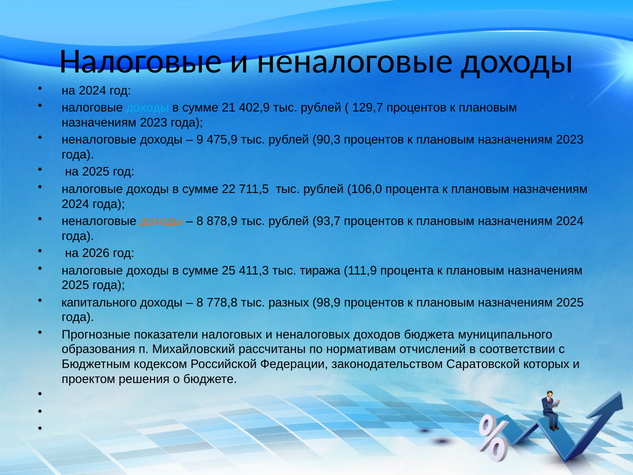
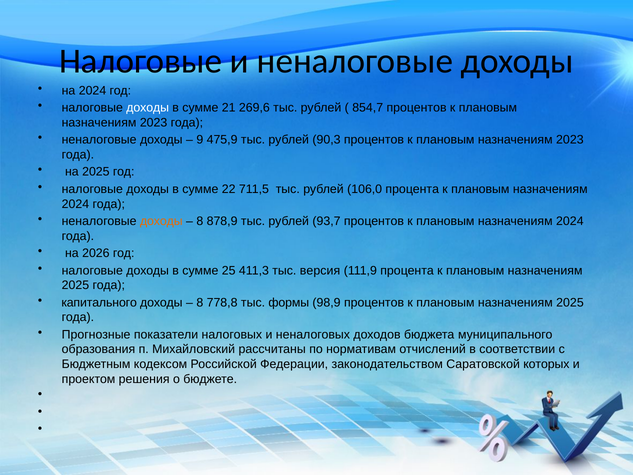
доходы colour: light blue -> white (148, 108)
402,9: 402,9 -> 269,6 (254, 108)
129,7: 129,7 -> 854,7 (368, 108)
тиража: тиража -> версия (320, 270)
разных: разных -> формы (289, 302)
